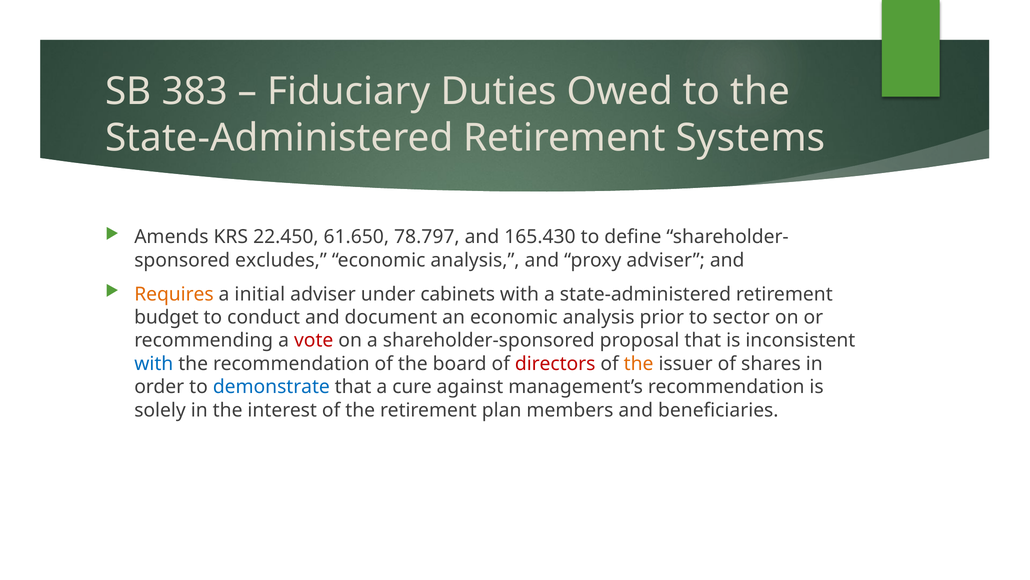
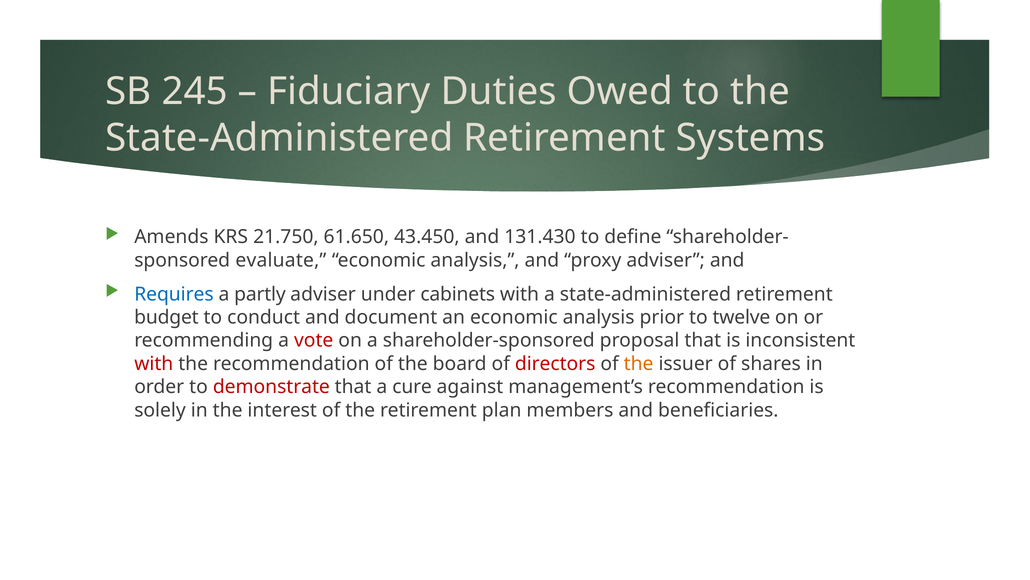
383: 383 -> 245 (195, 92)
22.450: 22.450 -> 21.750 (286, 237)
78.797: 78.797 -> 43.450 (427, 237)
165.430: 165.430 -> 131.430 (540, 237)
excludes: excludes -> evaluate (281, 260)
Requires colour: orange -> blue (174, 294)
initial: initial -> partly (260, 294)
sector: sector -> twelve (741, 317)
with colour: blue -> red (154, 363)
demonstrate colour: blue -> red (271, 387)
